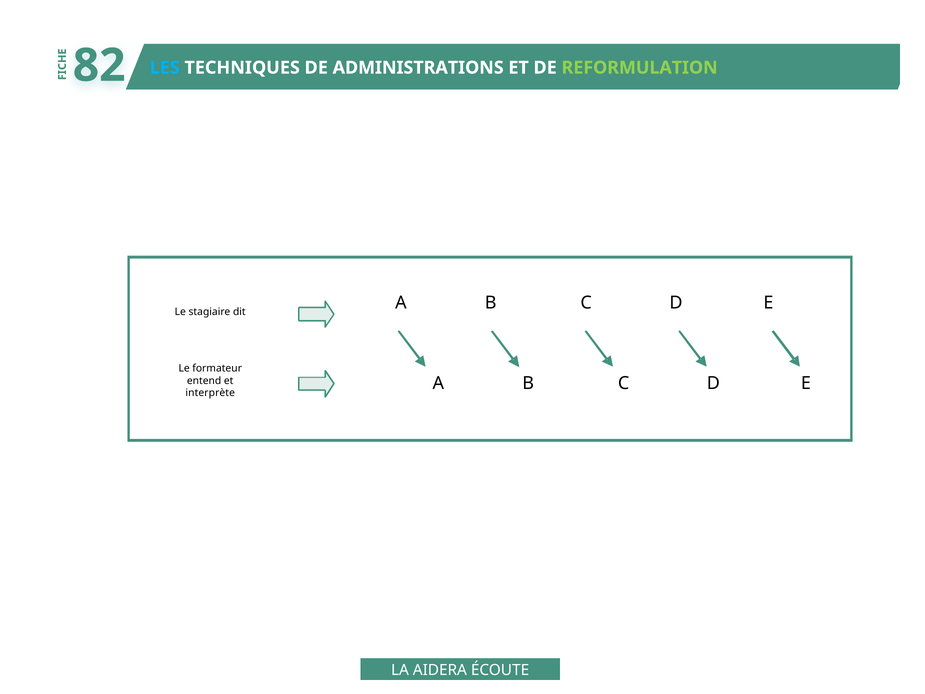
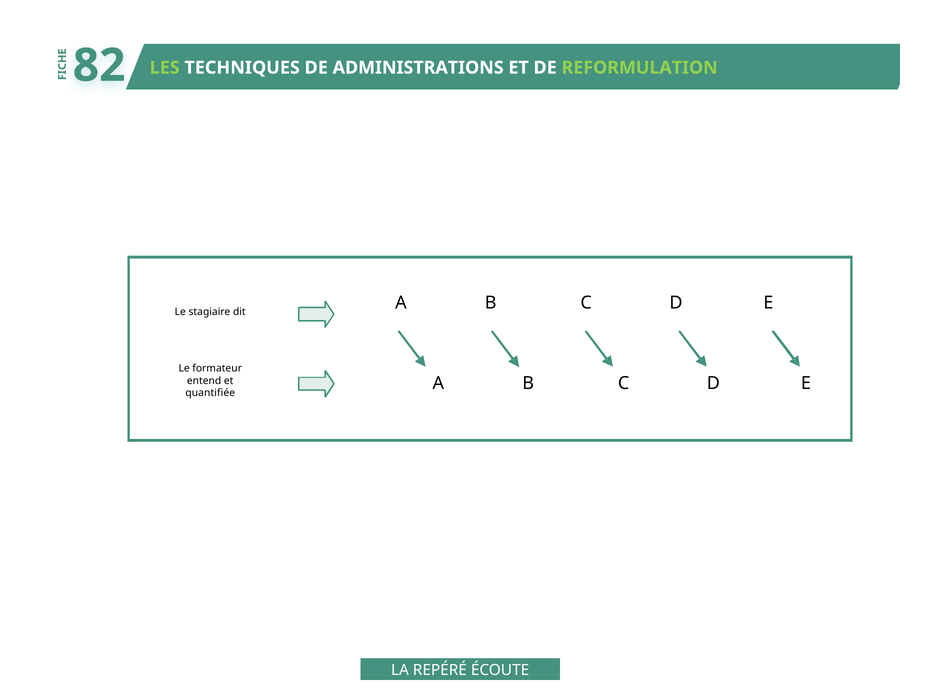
LES colour: light blue -> light green (165, 68)
interprète: interprète -> quantifiée (210, 393)
AIDERA: AIDERA -> REPÉRÉ (440, 670)
